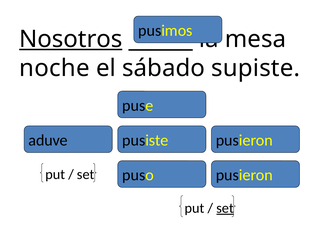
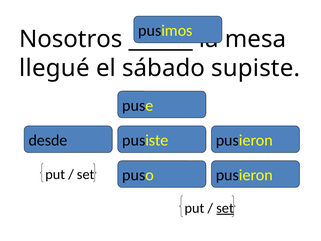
Nosotros underline: present -> none (71, 39)
noche: noche -> llegué (54, 68)
aduve: aduve -> desde (48, 140)
